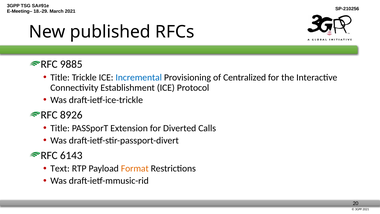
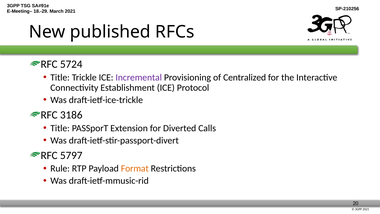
9885: 9885 -> 5724 (71, 64)
Incremental colour: blue -> purple (139, 77)
8926: 8926 -> 3186 (71, 115)
6143: 6143 -> 5797 (71, 155)
Text: Text -> Rule (60, 168)
